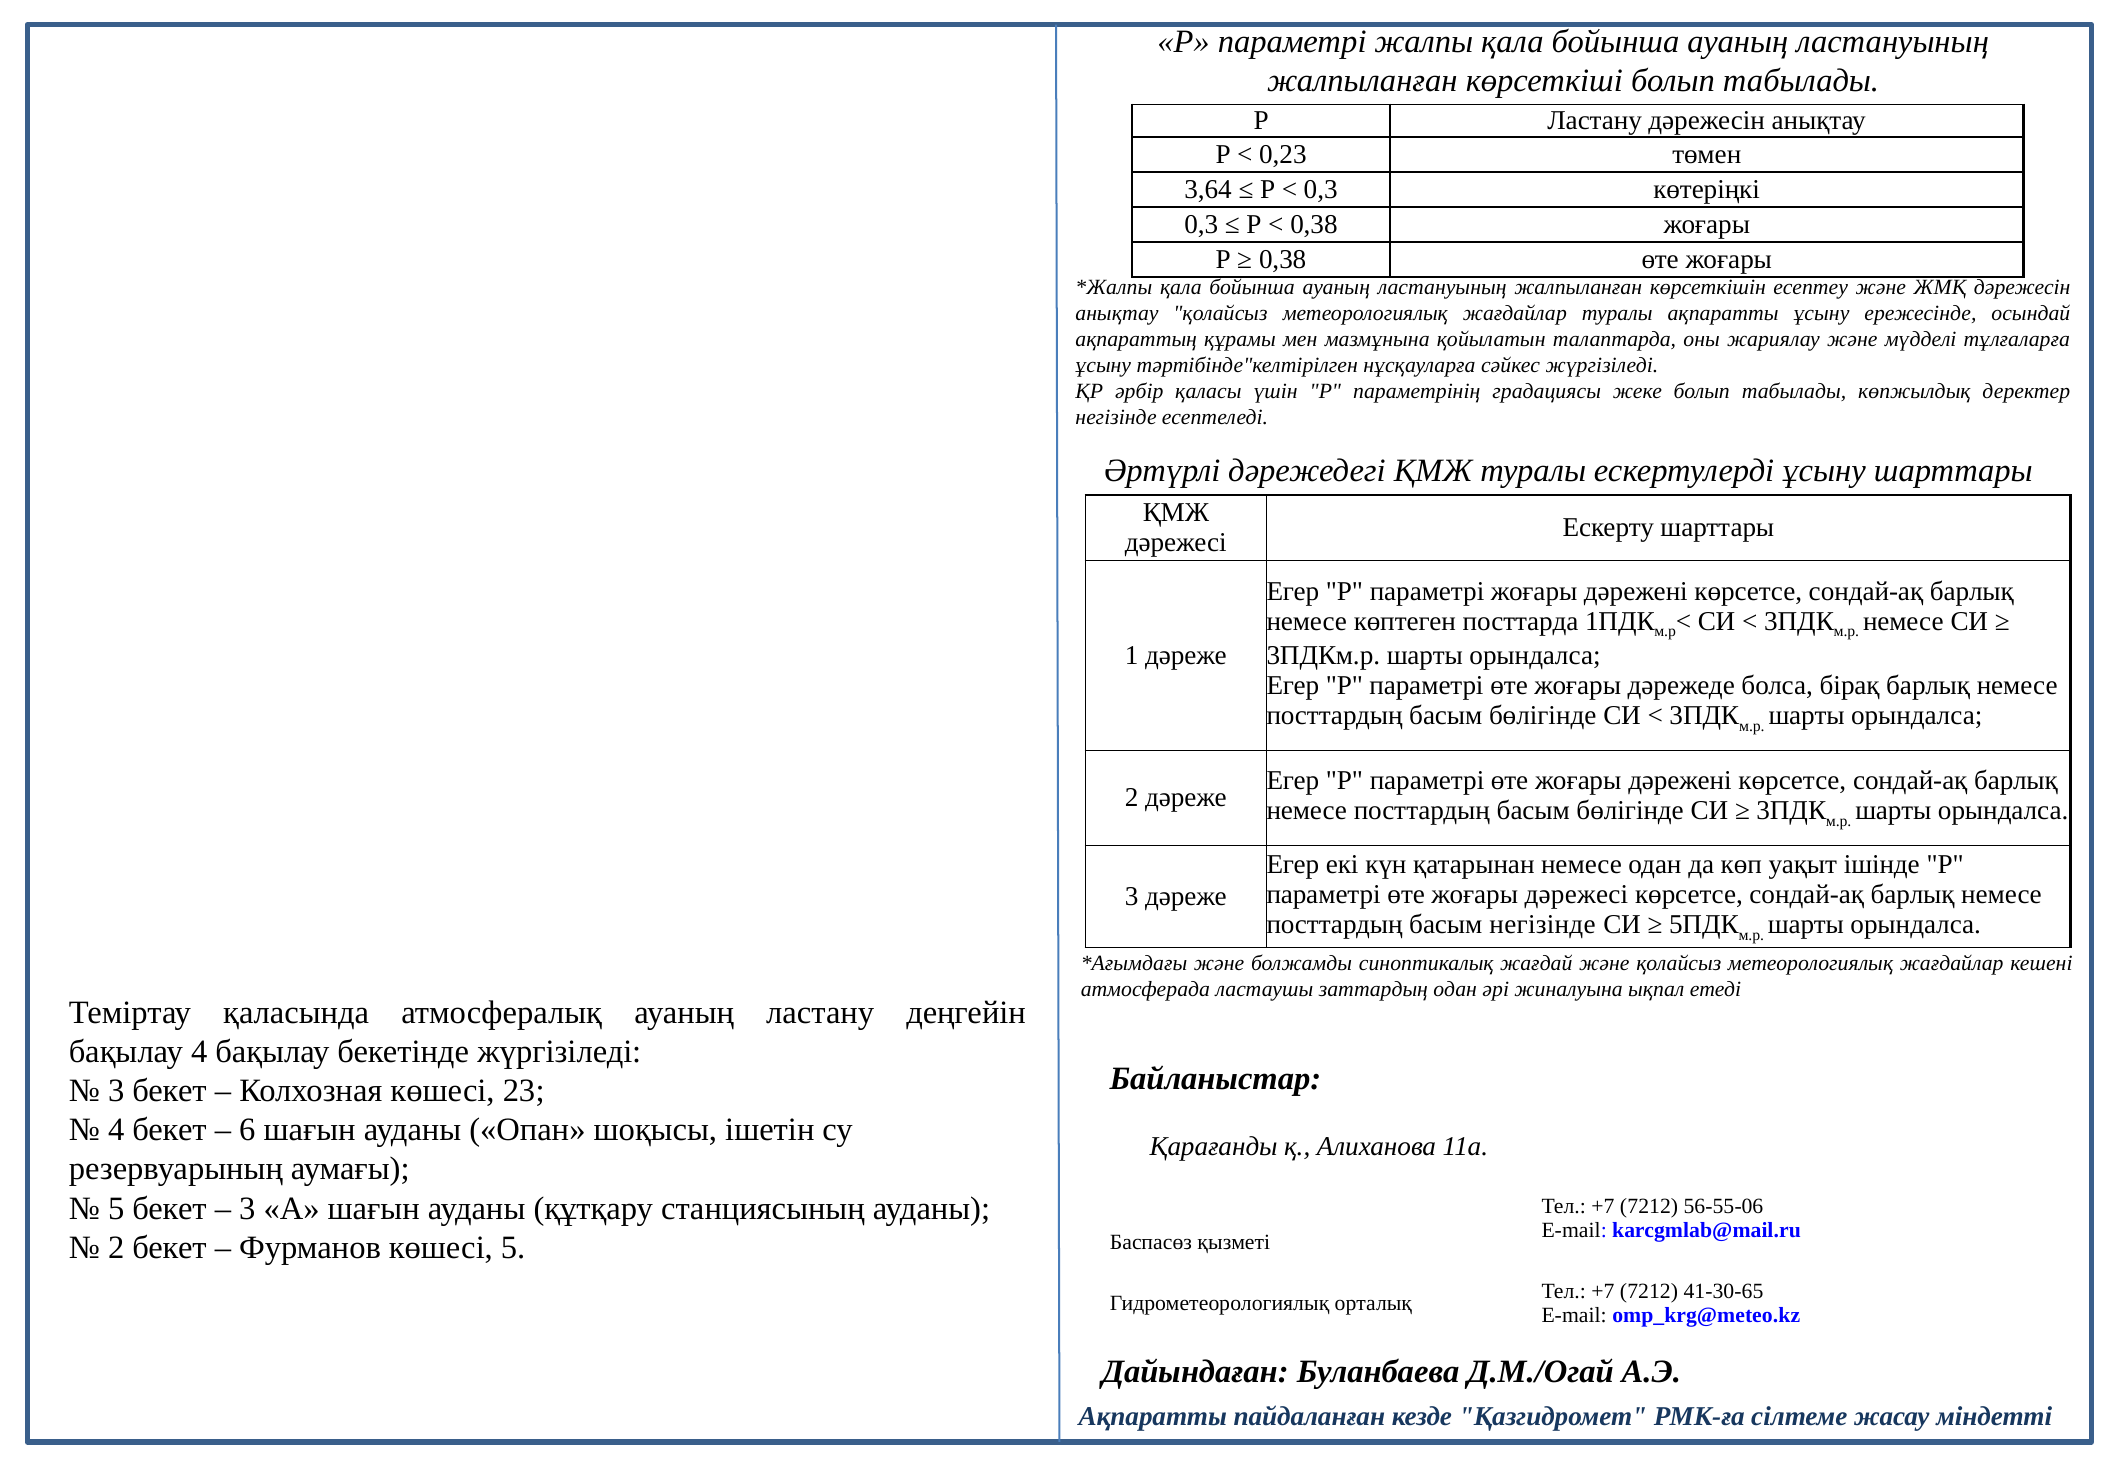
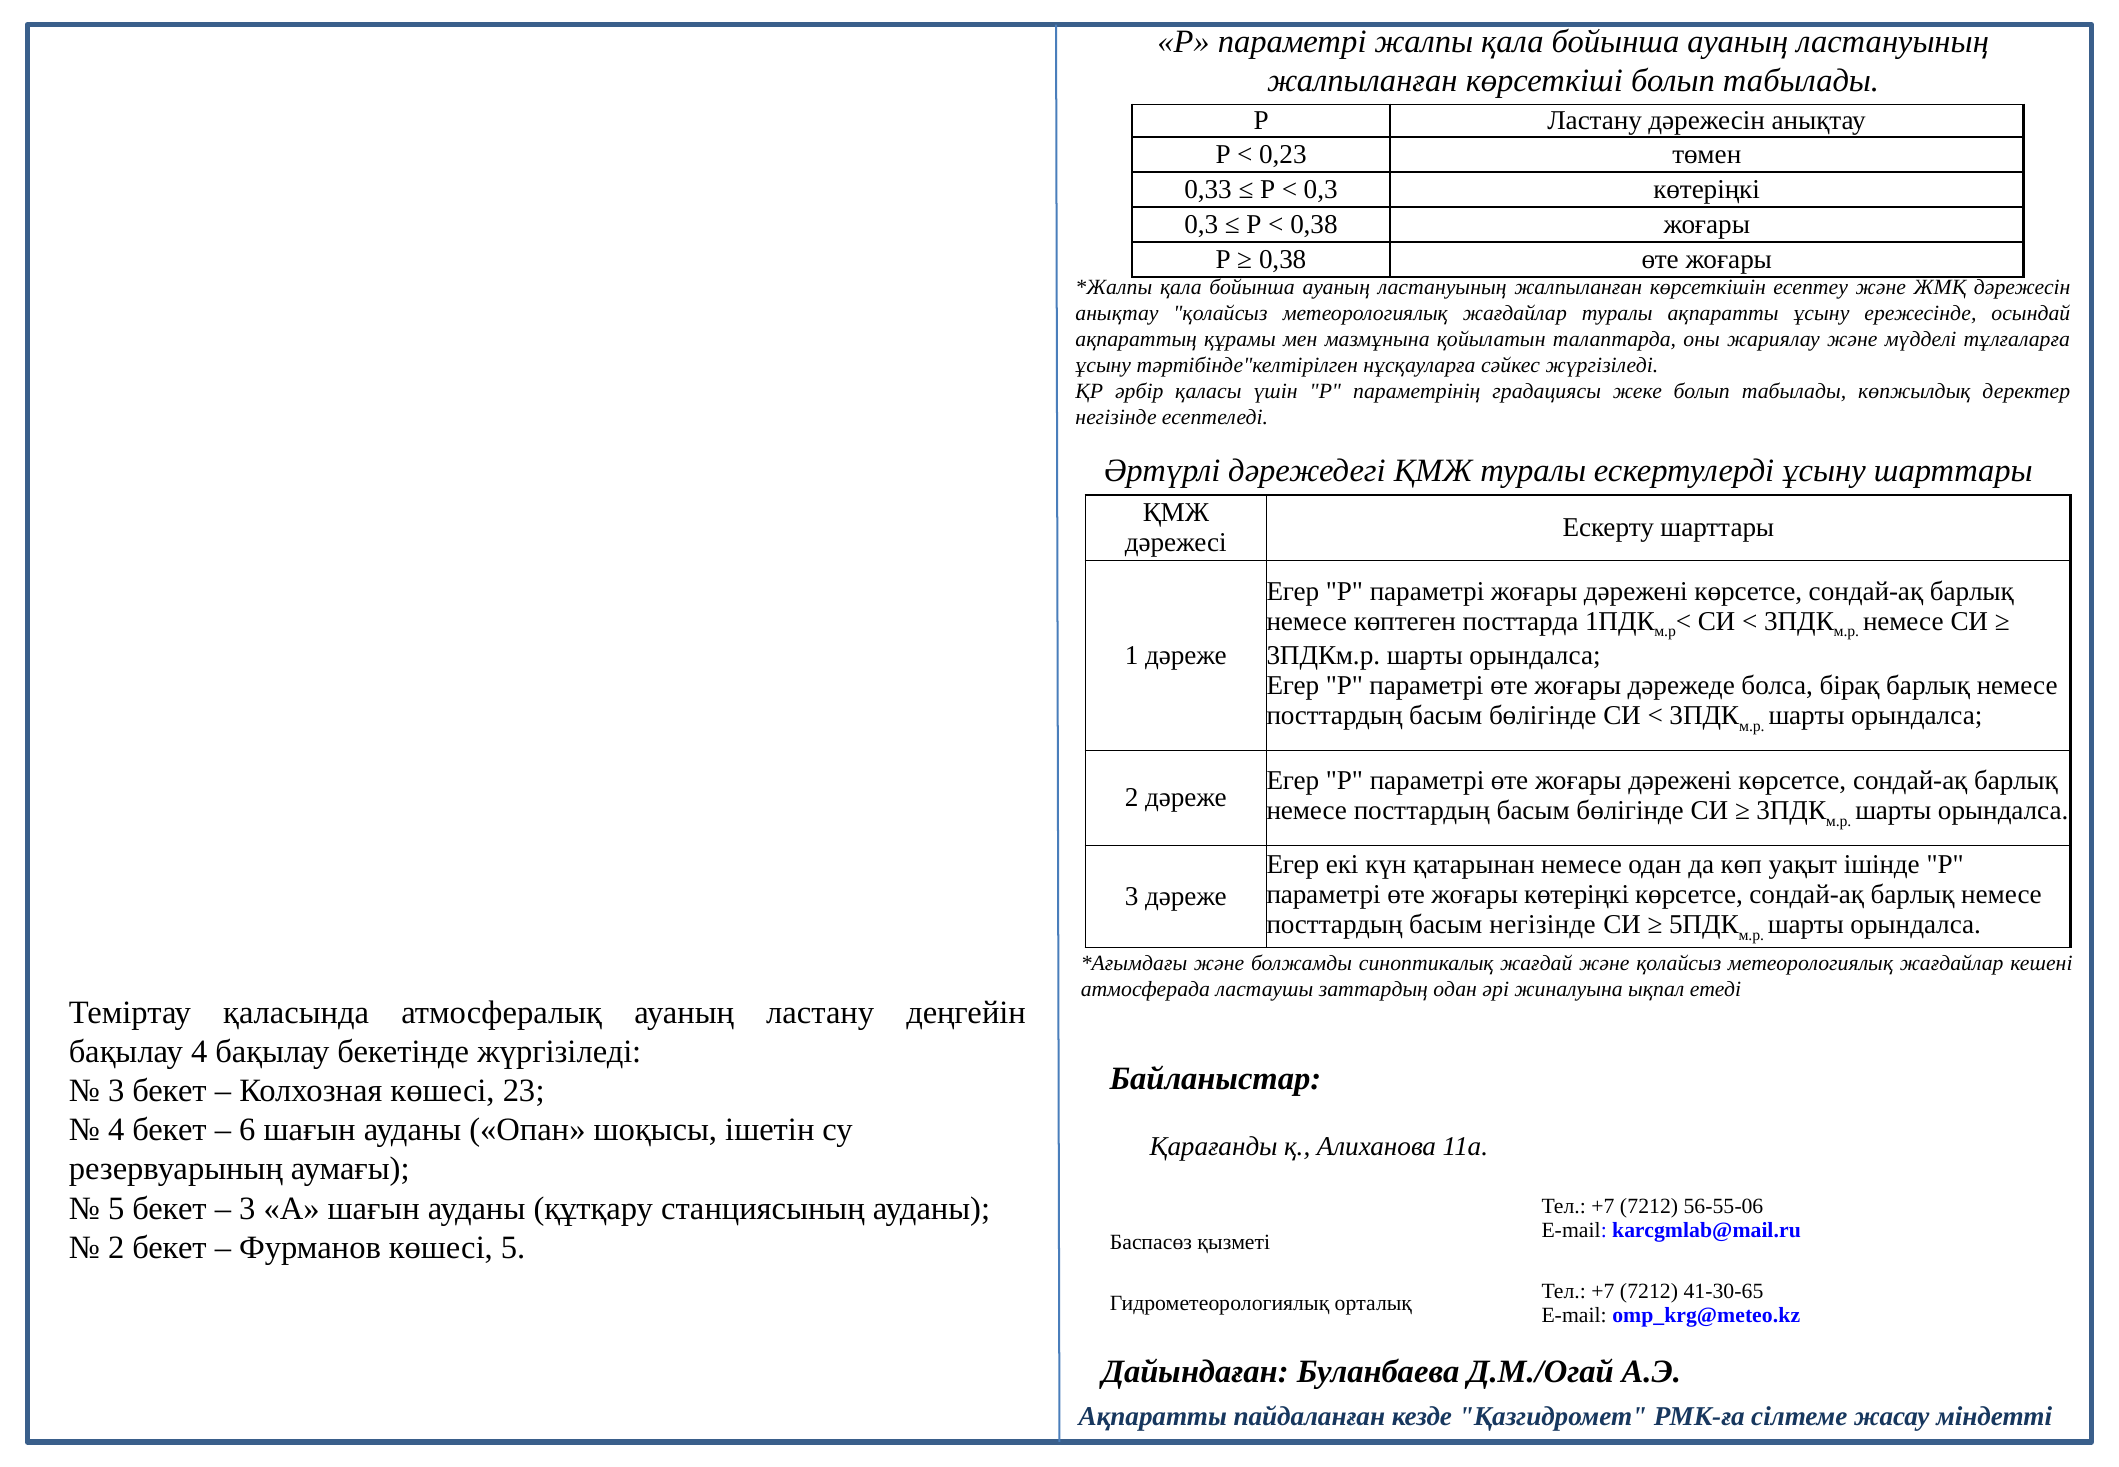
3,64: 3,64 -> 0,33 (1208, 189)
жоғары дәрежесі: дәрежесі -> көтеріңкі (1577, 894)
